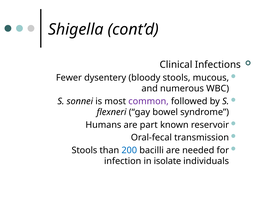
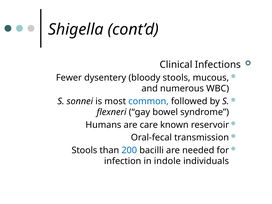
common colour: purple -> blue (149, 101)
part: part -> care (149, 125)
isolate: isolate -> indole (167, 161)
